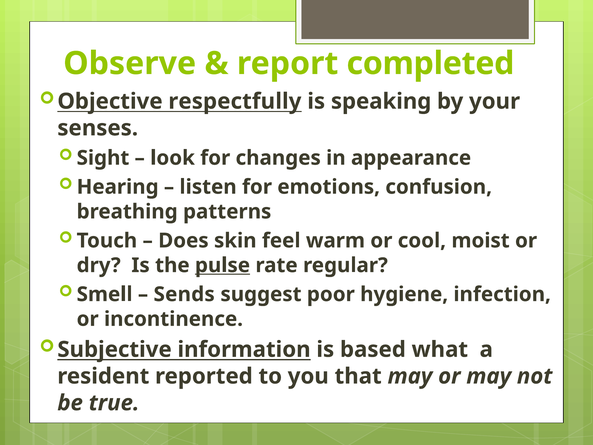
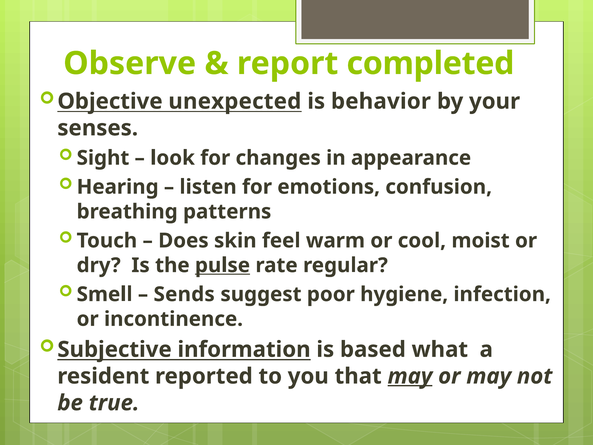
respectfully: respectfully -> unexpected (235, 101)
speaking: speaking -> behavior (381, 101)
may underline: none -> present (410, 376)
